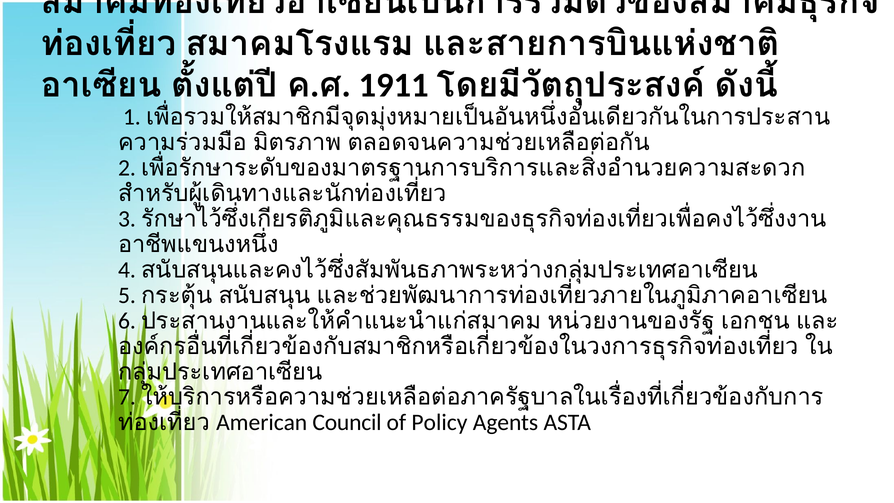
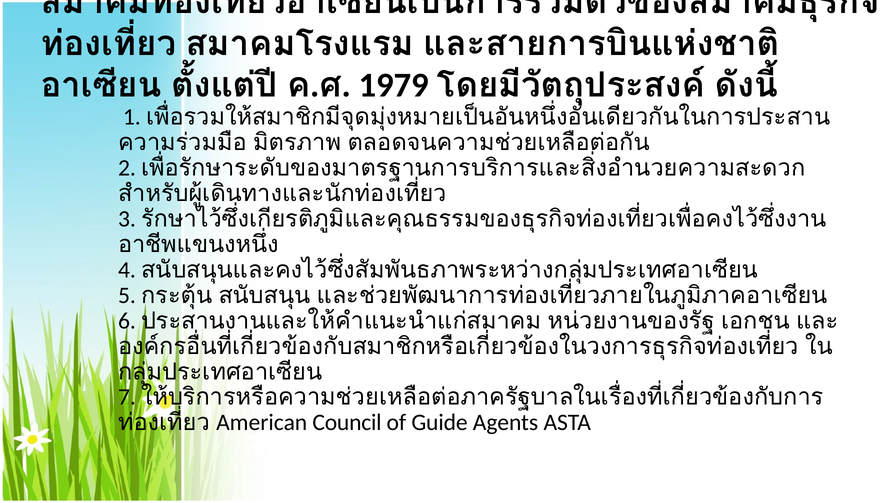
1911: 1911 -> 1979 (394, 85)
Policy: Policy -> Guide (440, 423)
